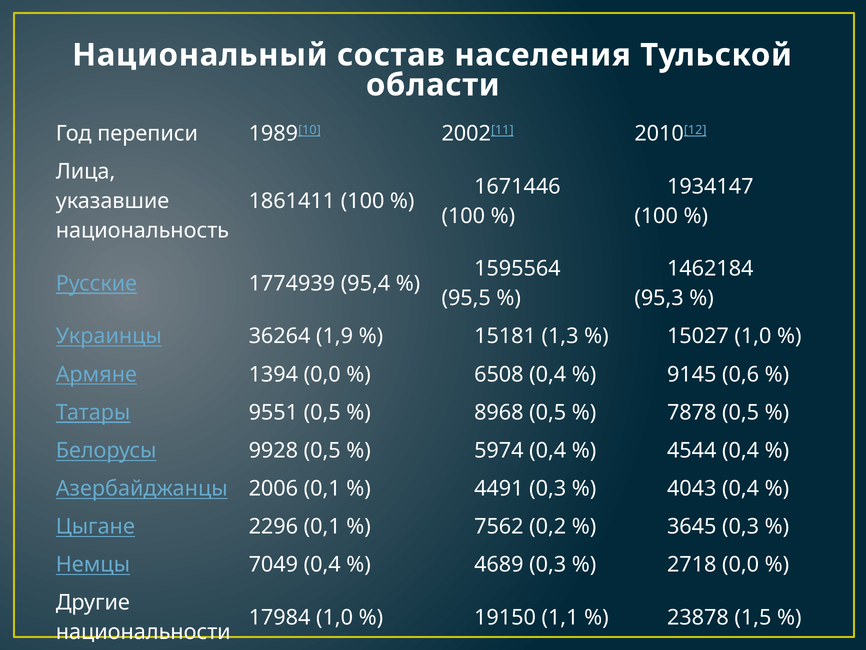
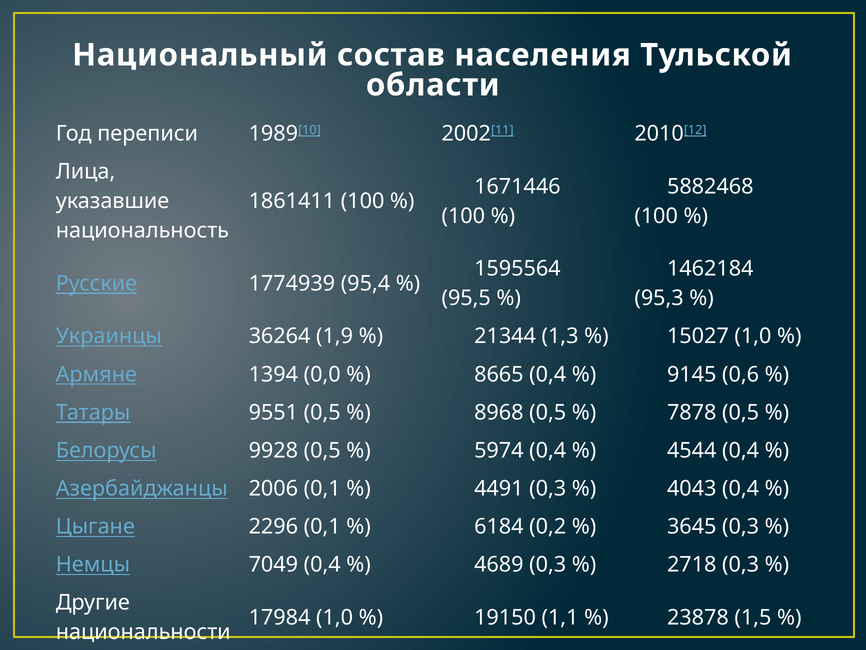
1934147: 1934147 -> 5882468 (710, 186)
15181: 15181 -> 21344 (505, 336)
6508: 6508 -> 8665 (499, 374)
7562: 7562 -> 6184 (499, 526)
2718 0,0: 0,0 -> 0,3 (741, 564)
